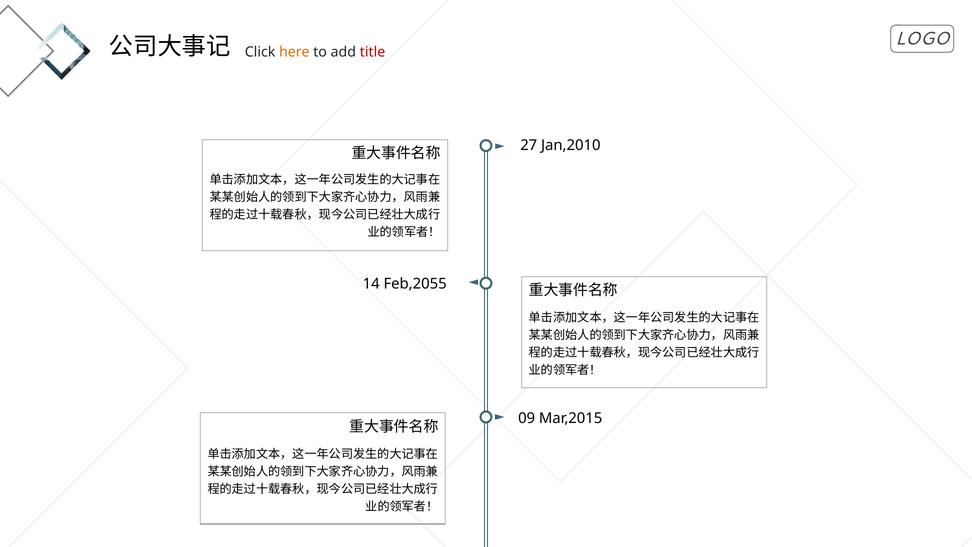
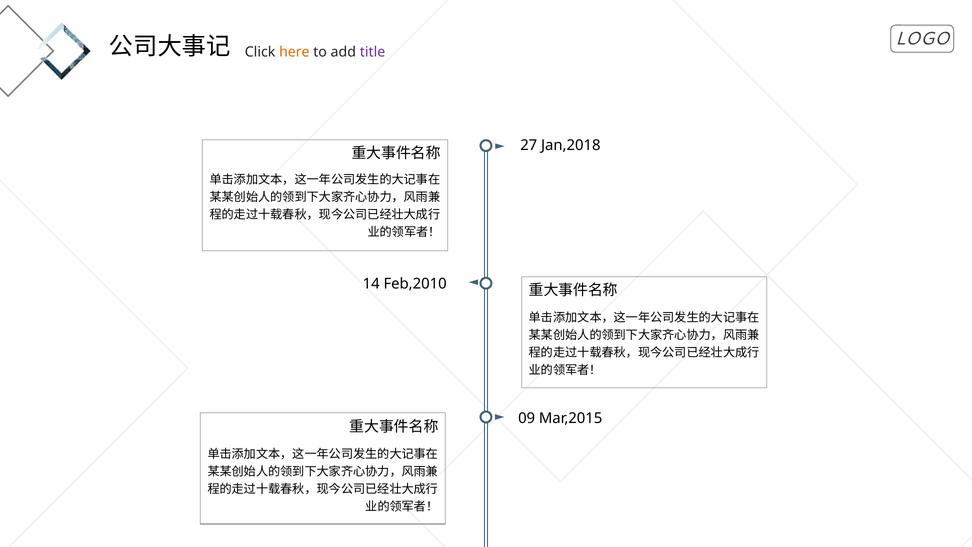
title colour: red -> purple (373, 52)
Jan,2010: Jan,2010 -> Jan,2018 (571, 145)
Feb,2055: Feb,2055 -> Feb,2010 (415, 284)
